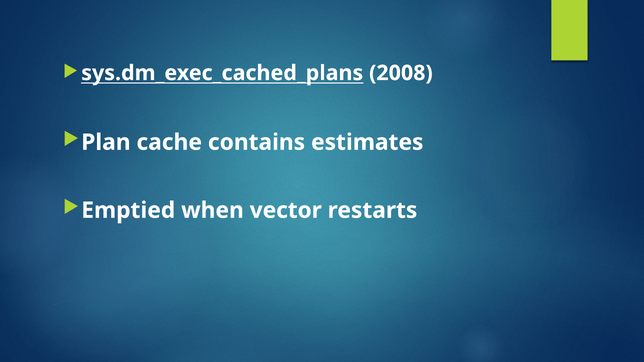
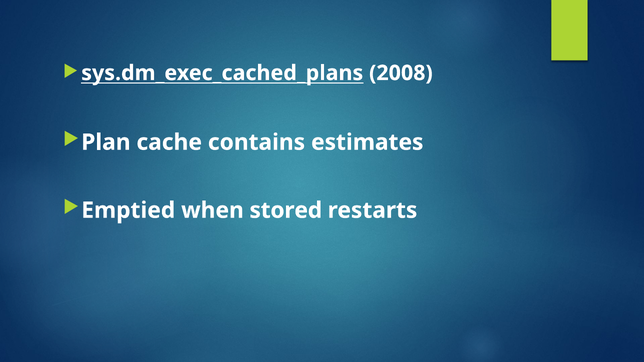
vector: vector -> stored (286, 210)
